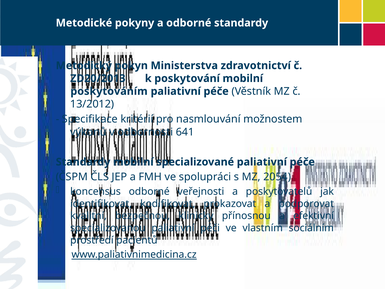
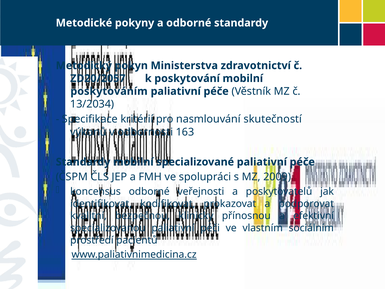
ZD20/2013: ZD20/2013 -> ZD20/2057 (98, 78)
13/2012: 13/2012 -> 13/2034 (92, 104)
možnostem: možnostem -> skutečností (273, 119)
641: 641 -> 163 (185, 132)
2054: 2054 -> 2009 (277, 177)
